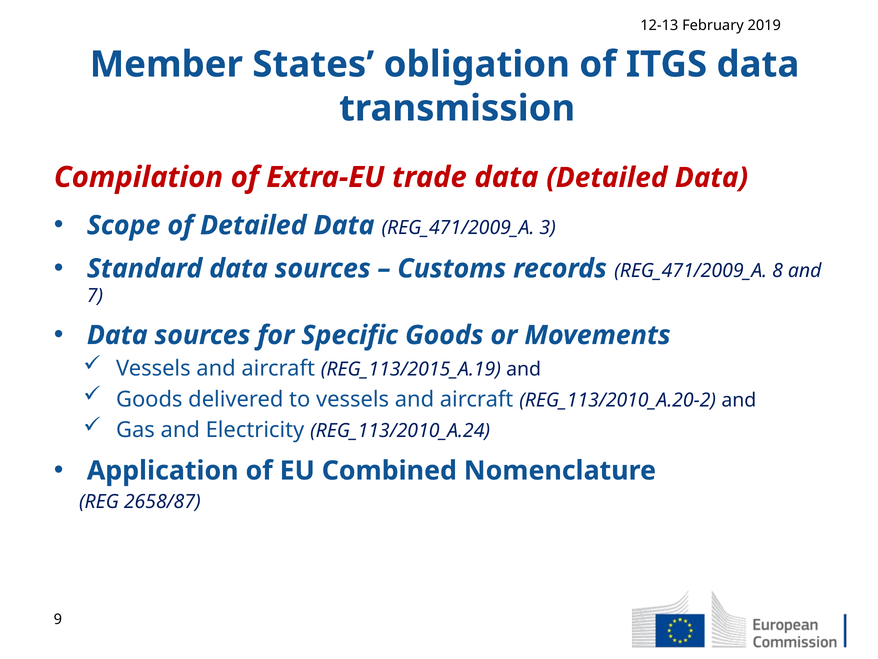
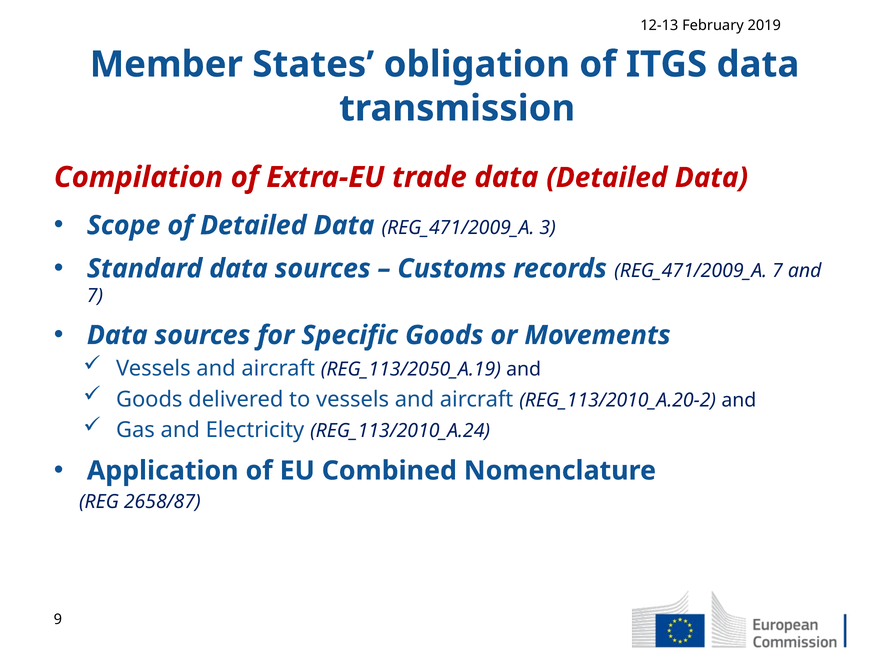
REG_471/2009_A 8: 8 -> 7 (778, 271)
REG_113/2015_A.19: REG_113/2015_A.19 -> REG_113/2050_A.19 (411, 369)
